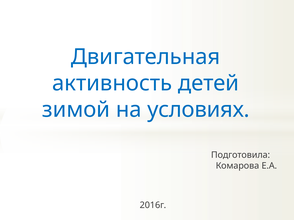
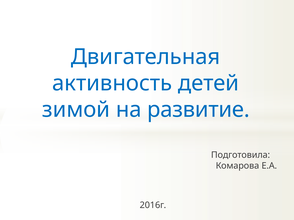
условиях: условиях -> развитие (198, 110)
